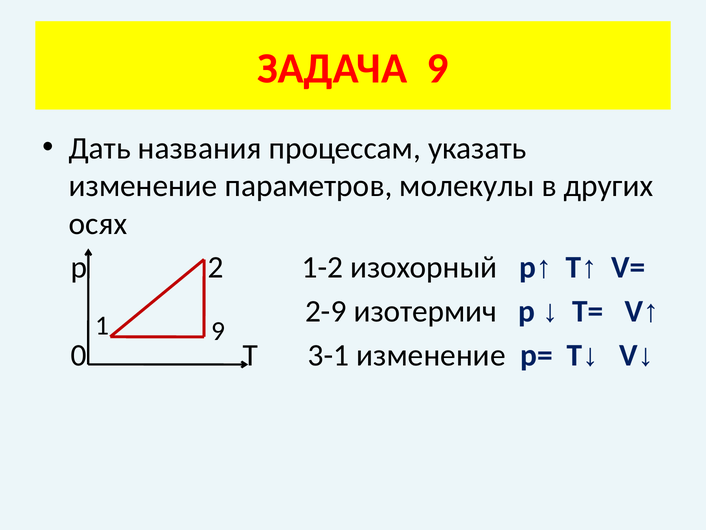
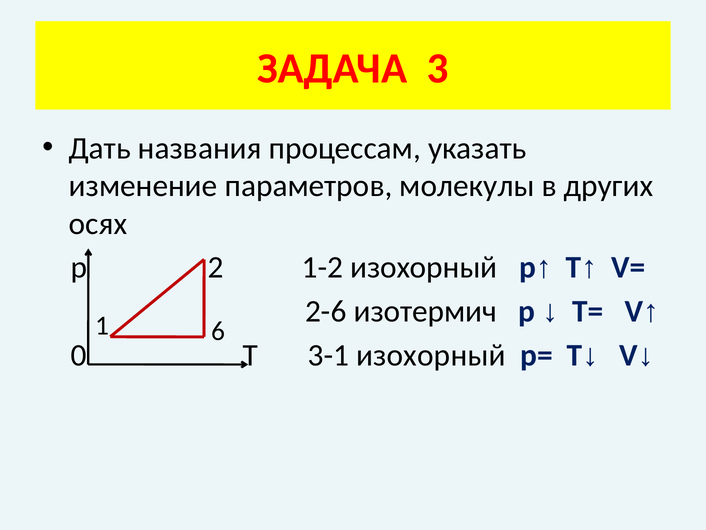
ЗАДАЧА 9: 9 -> 3 (438, 68)
2-9: 2-9 -> 2-6 (326, 311)
1 9: 9 -> 6 (218, 331)
3-1 изменение: изменение -> изохорный (431, 355)
